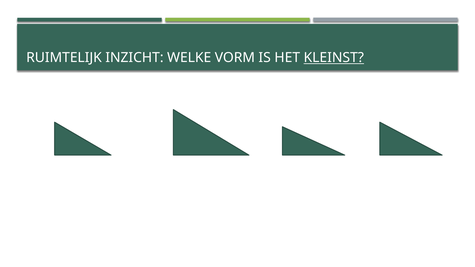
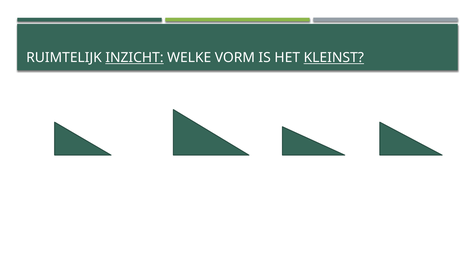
INZICHT underline: none -> present (134, 58)
